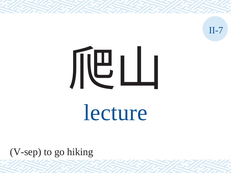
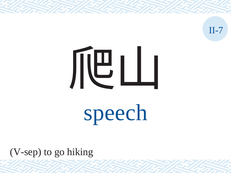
lecture: lecture -> speech (115, 113)
